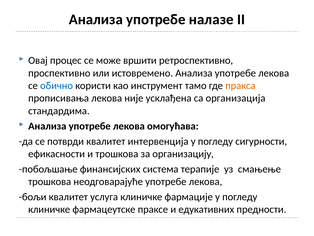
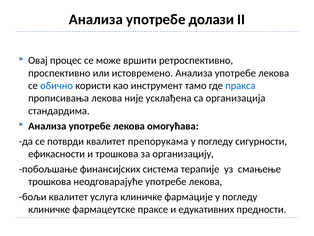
налазе: налазе -> долази (211, 19)
пракса colour: orange -> blue (240, 86)
интервенција: интервенција -> препорукама (158, 141)
